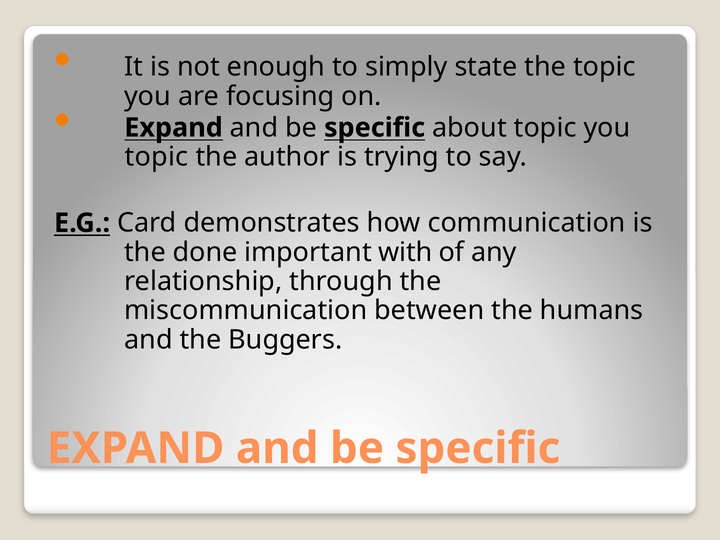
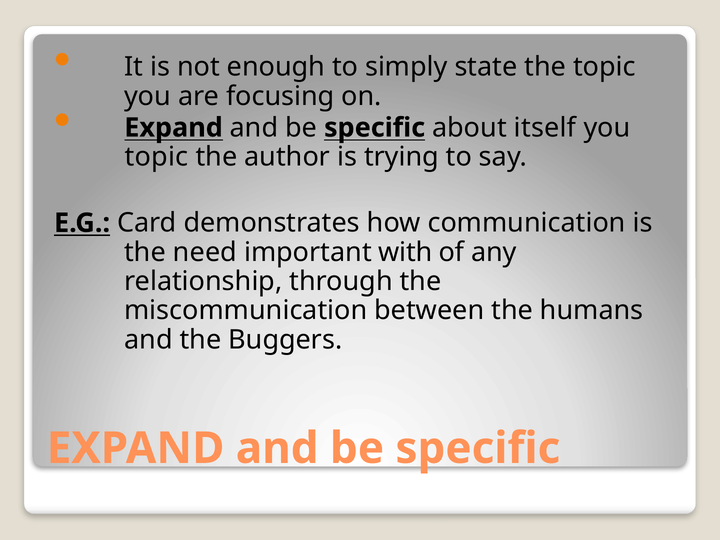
about topic: topic -> itself (545, 128)
done: done -> need (205, 252)
